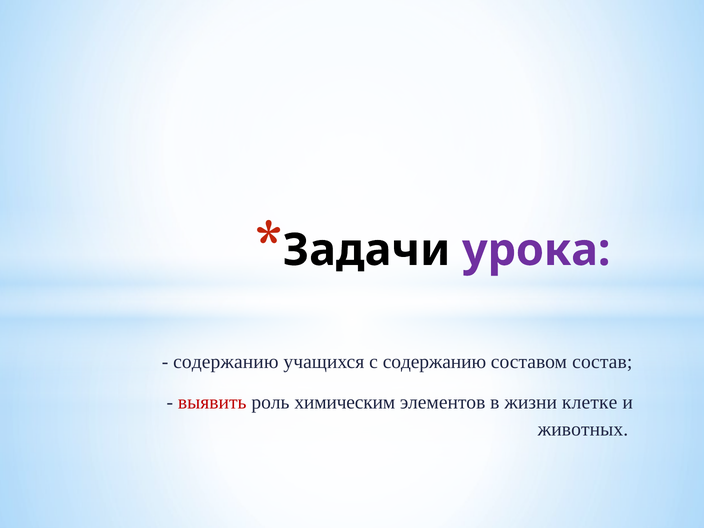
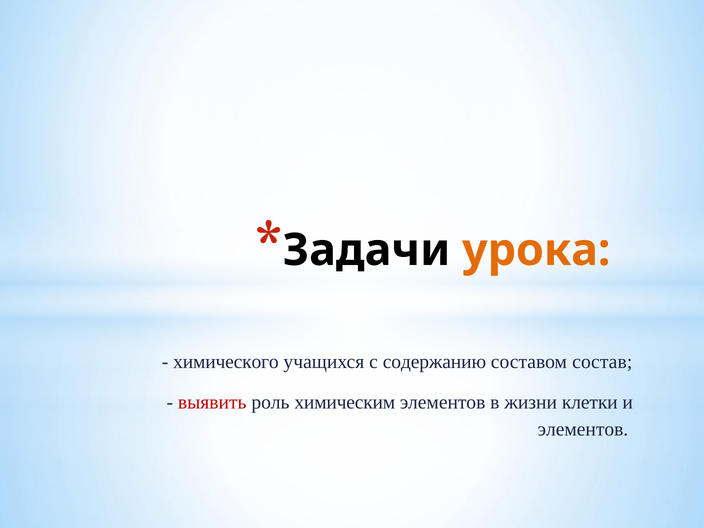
урока colour: purple -> orange (536, 250)
содержанию: содержанию -> химического (226, 362)
клетке: клетке -> клетки (590, 402)
животных: животных -> элементов (583, 429)
